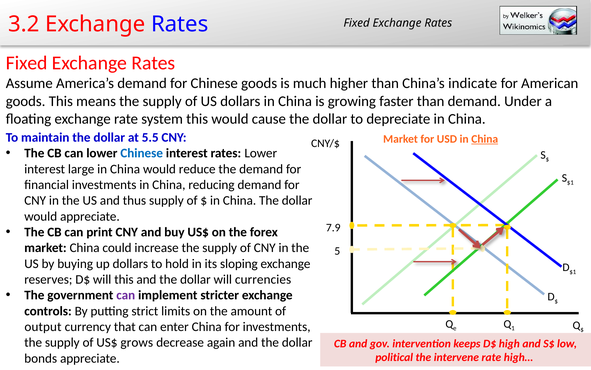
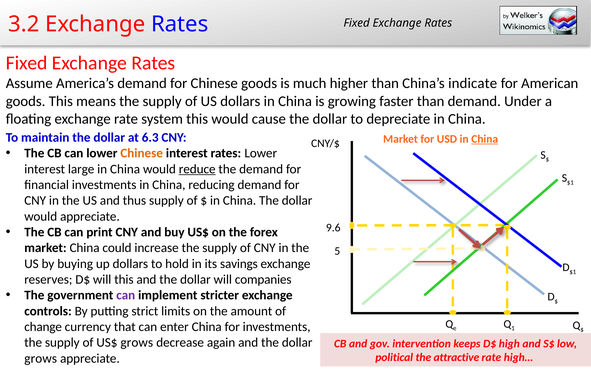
5.5: 5.5 -> 6.3 (150, 137)
Chinese colour: blue -> orange (142, 153)
reduce underline: none -> present (197, 169)
7.9: 7.9 -> 9.6 (333, 227)
sloping: sloping -> savings (239, 263)
currencies: currencies -> companies (263, 279)
output: output -> change (43, 326)
intervene: intervene -> attractive (456, 357)
bonds: bonds -> grows (41, 358)
